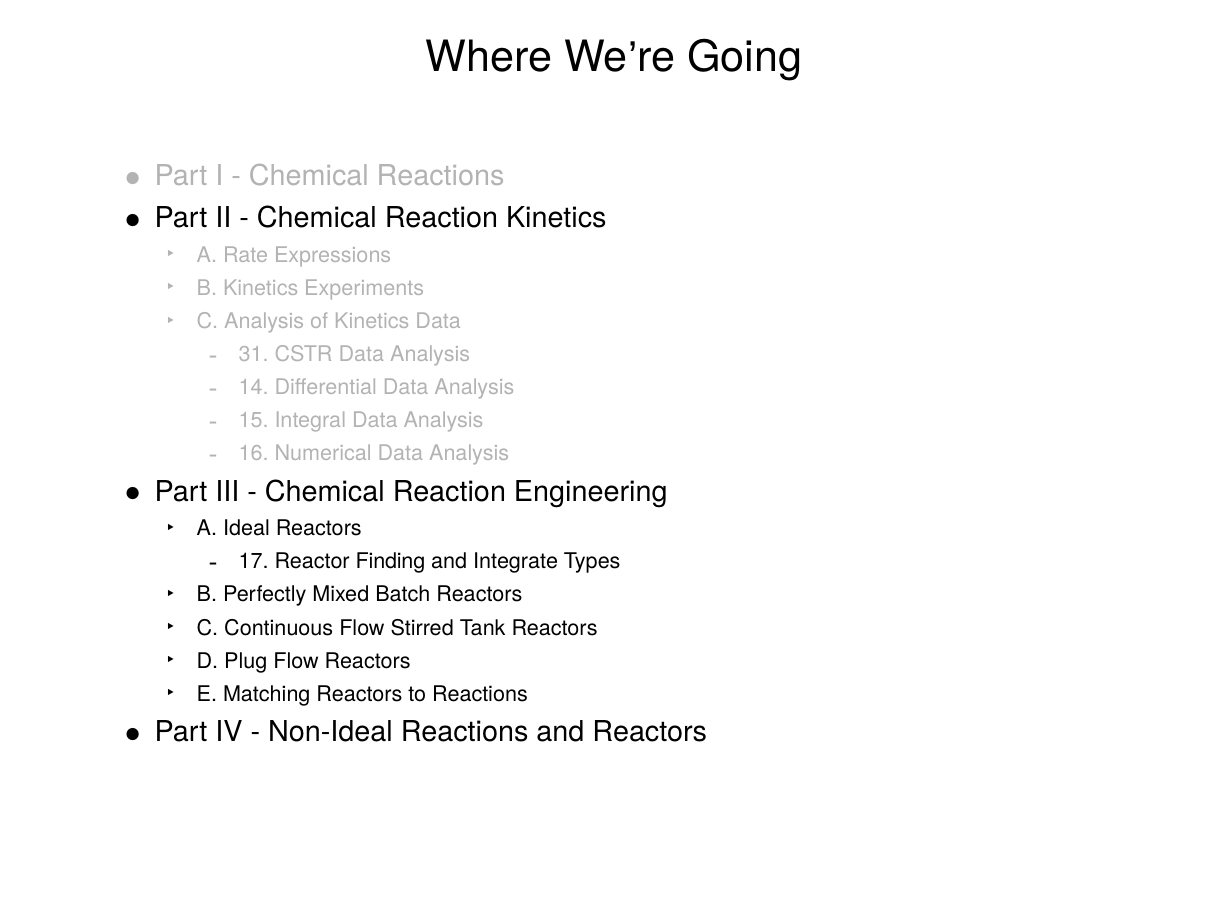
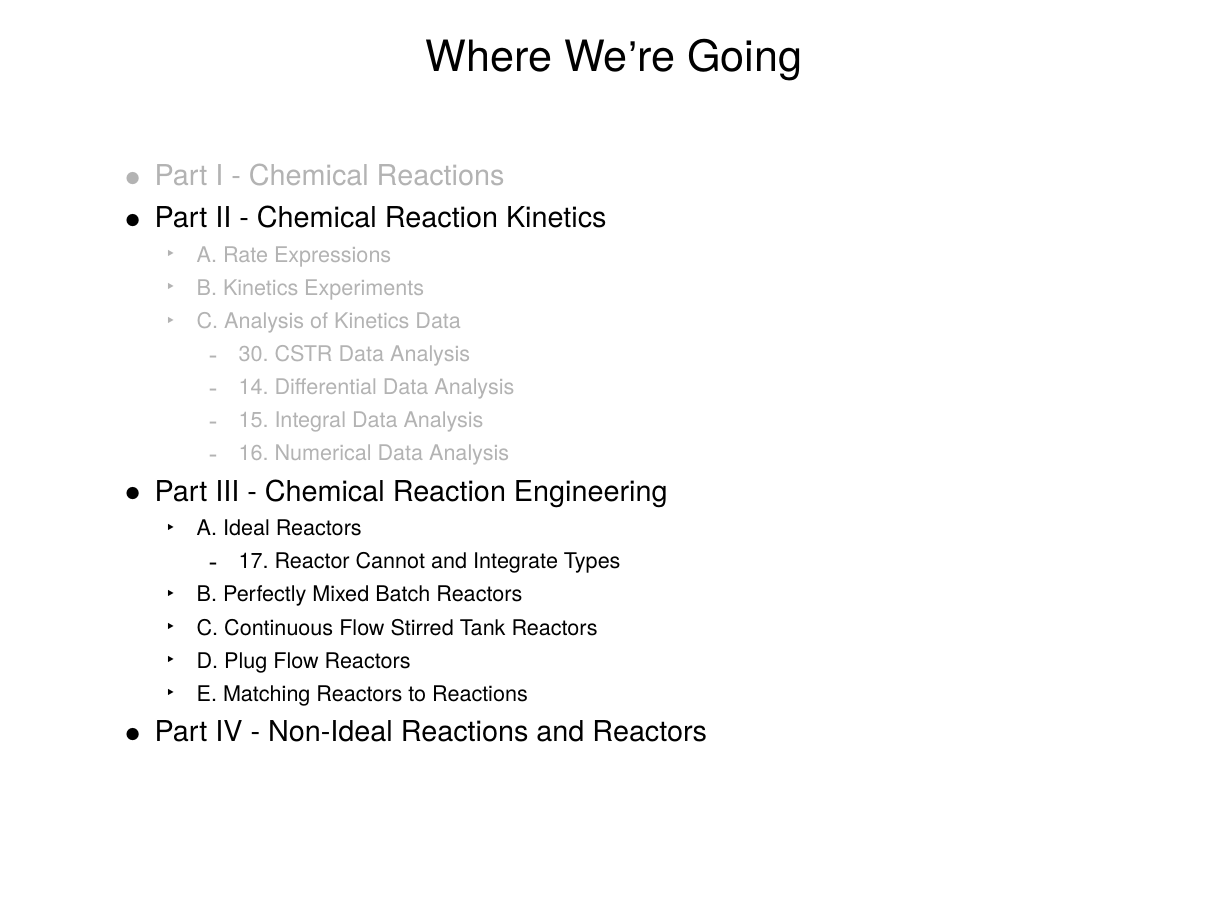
31: 31 -> 30 (254, 354)
Finding: Finding -> Cannot (390, 562)
